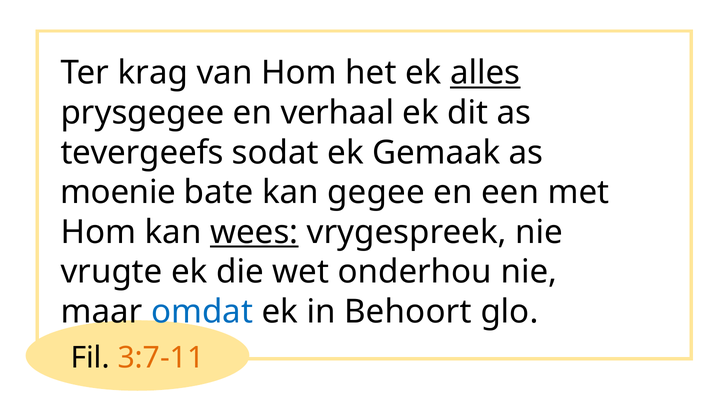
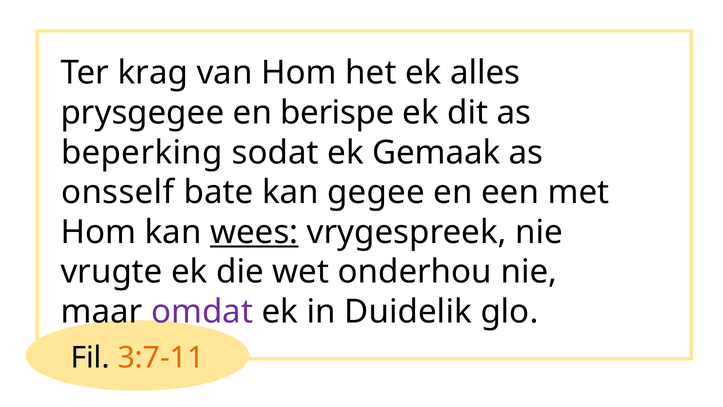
alles underline: present -> none (485, 73)
verhaal: verhaal -> berispe (337, 113)
tevergeefs: tevergeefs -> beperking (142, 152)
moenie: moenie -> onsself (118, 192)
omdat colour: blue -> purple (202, 311)
Behoort: Behoort -> Duidelik (408, 311)
